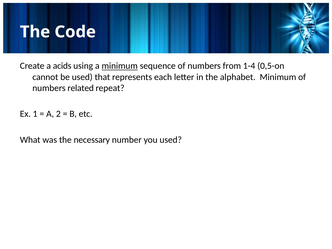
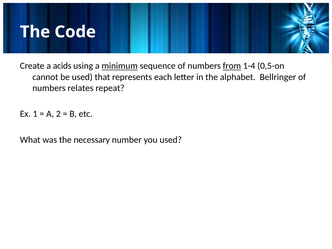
from underline: none -> present (232, 66)
alphabet Minimum: Minimum -> Bellringer (278, 77)
related: related -> relates (81, 88)
